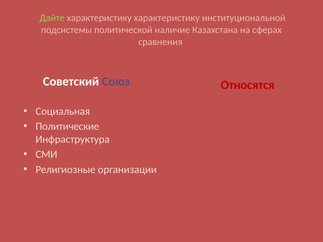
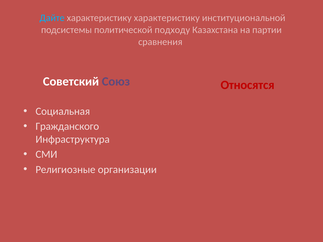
Дайте colour: light green -> light blue (52, 18)
наличие: наличие -> подходу (172, 30)
сферах: сферах -> партии (267, 30)
Политические: Политические -> Гражданского (67, 127)
